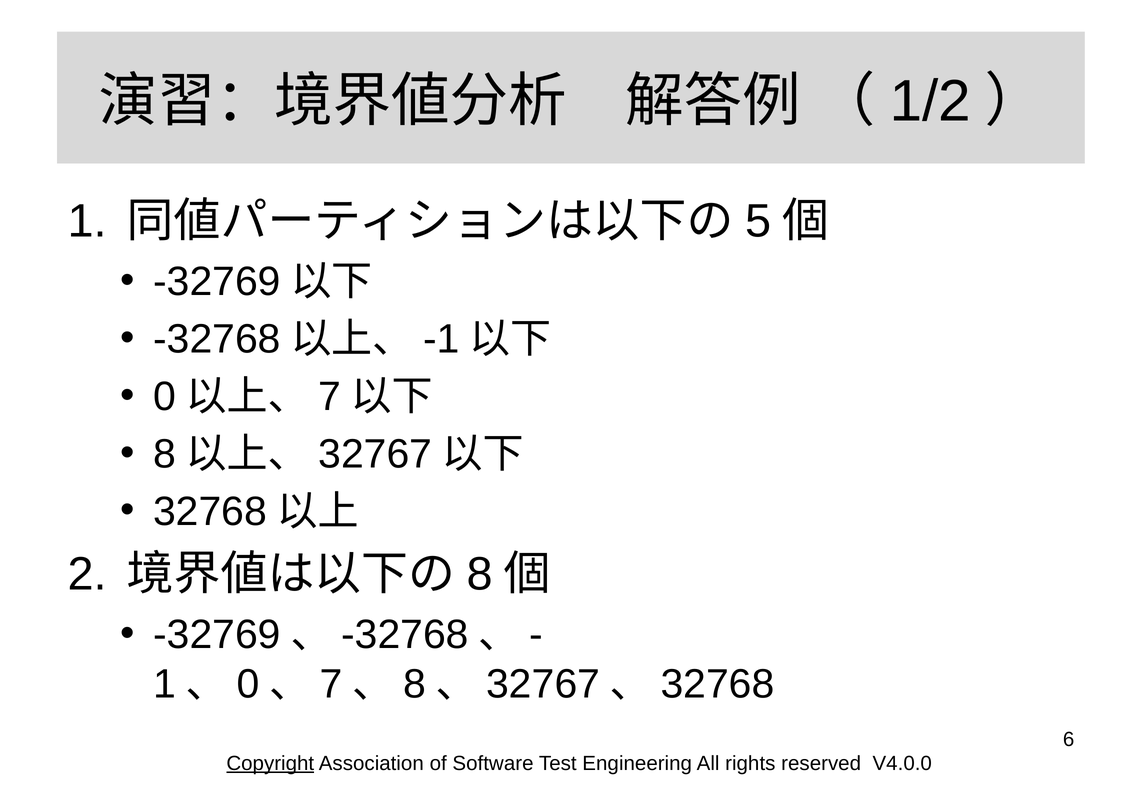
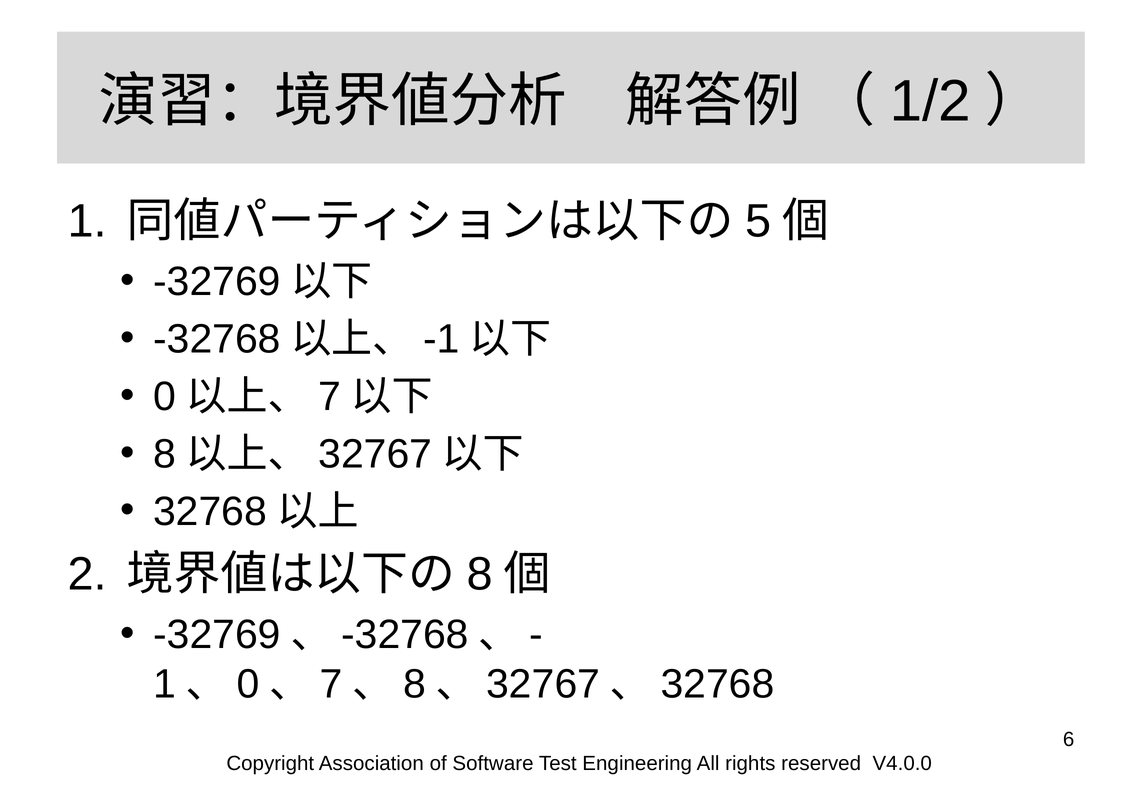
Copyright underline: present -> none (270, 763)
